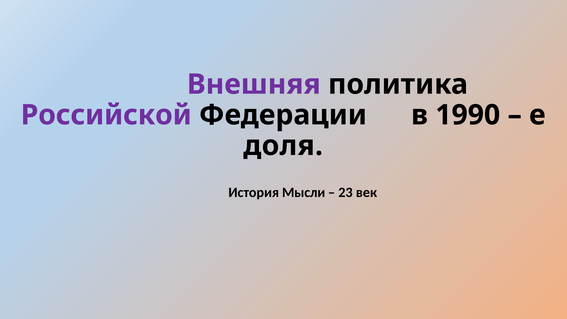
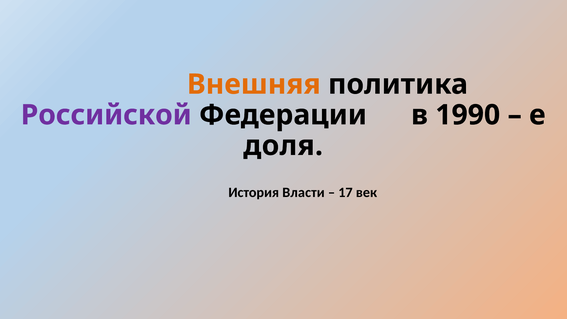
Внешняя colour: purple -> orange (254, 84)
Мысли: Мысли -> Власти (304, 193)
23: 23 -> 17 (345, 193)
